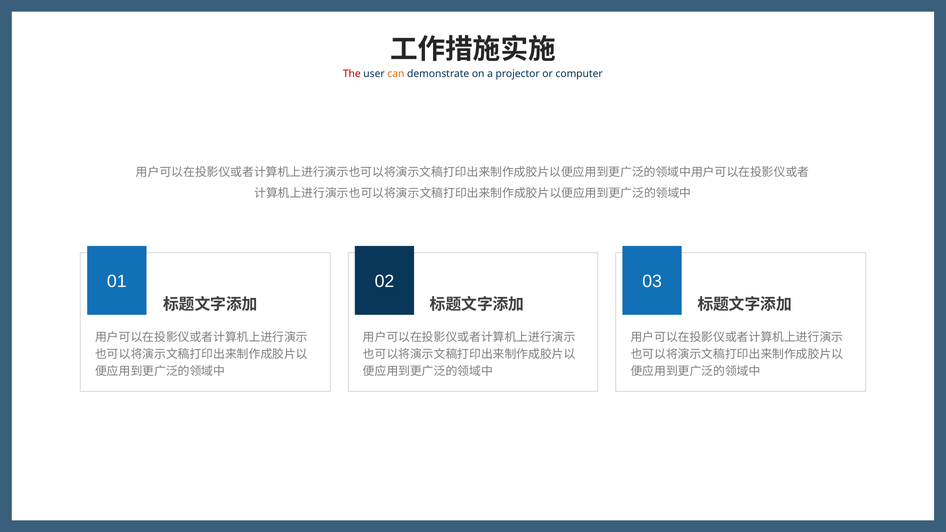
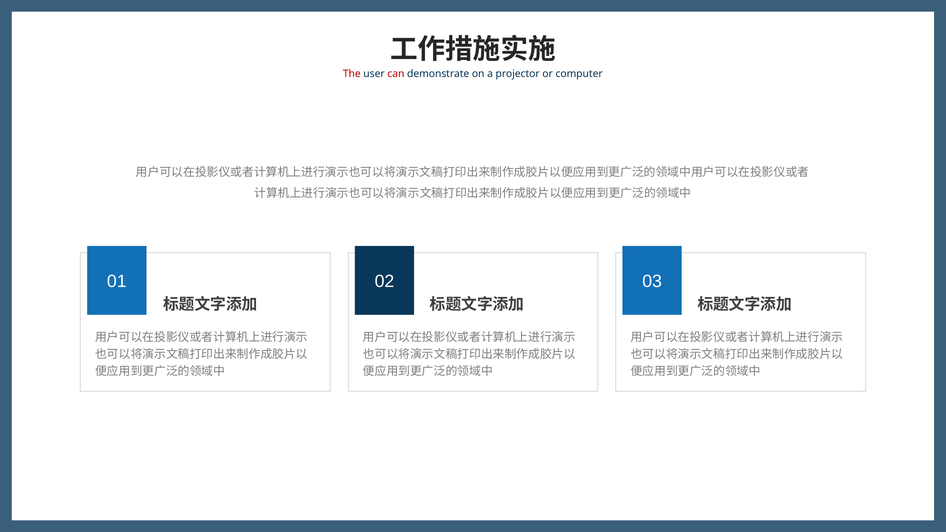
can colour: orange -> red (396, 74)
